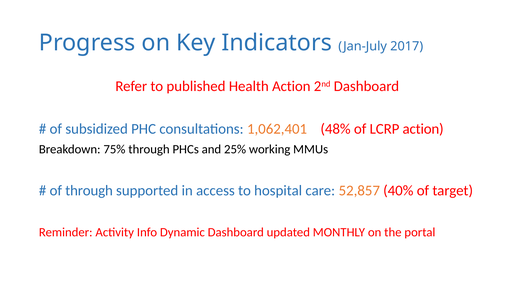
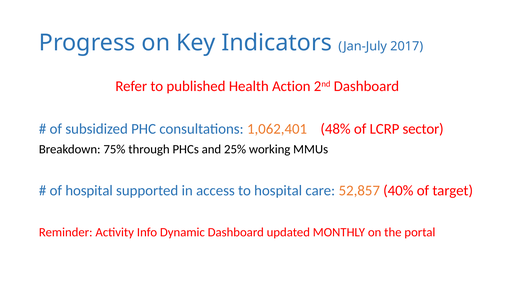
LCRP action: action -> sector (423, 129)
of through: through -> hospital (89, 191)
